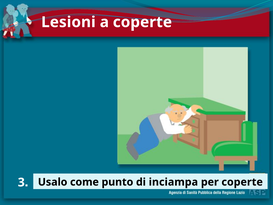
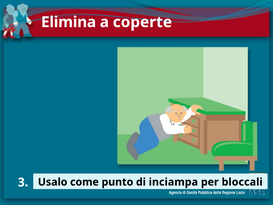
Lesioni: Lesioni -> Elimina (69, 22)
per coperte: coperte -> bloccali (242, 182)
